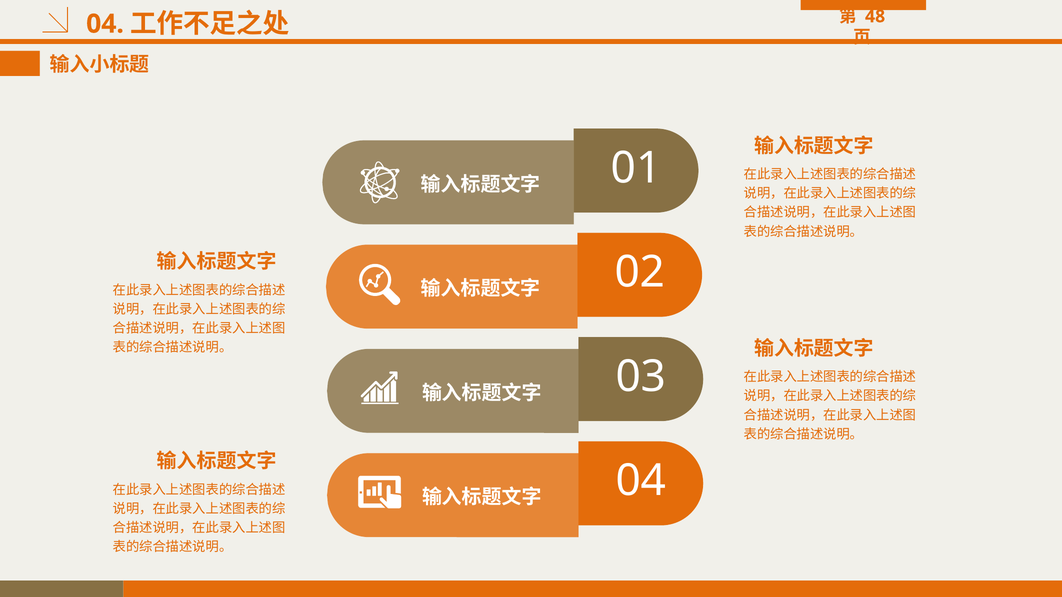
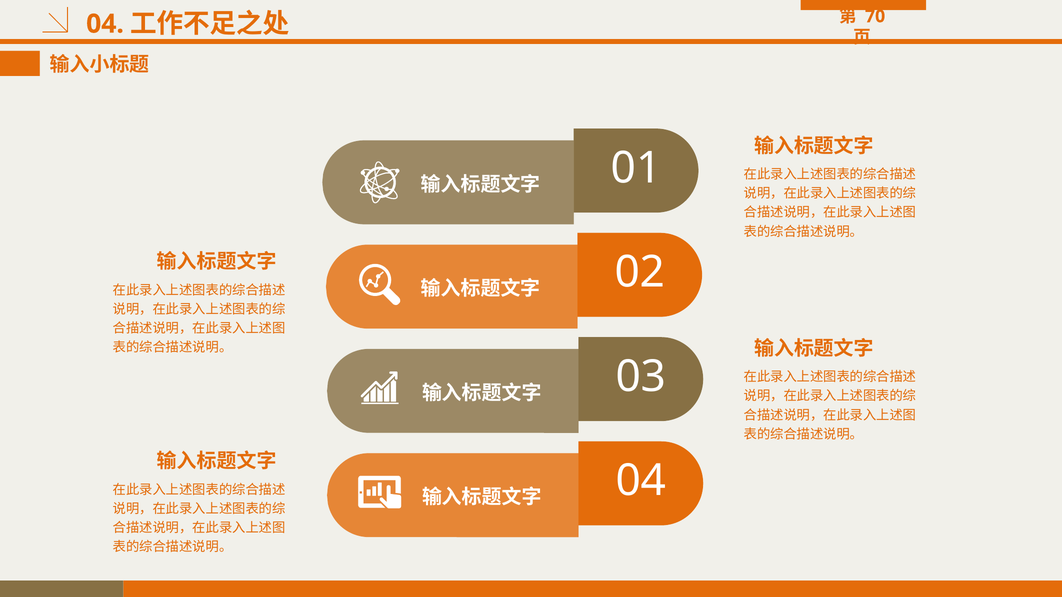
48: 48 -> 70 (875, 16)
